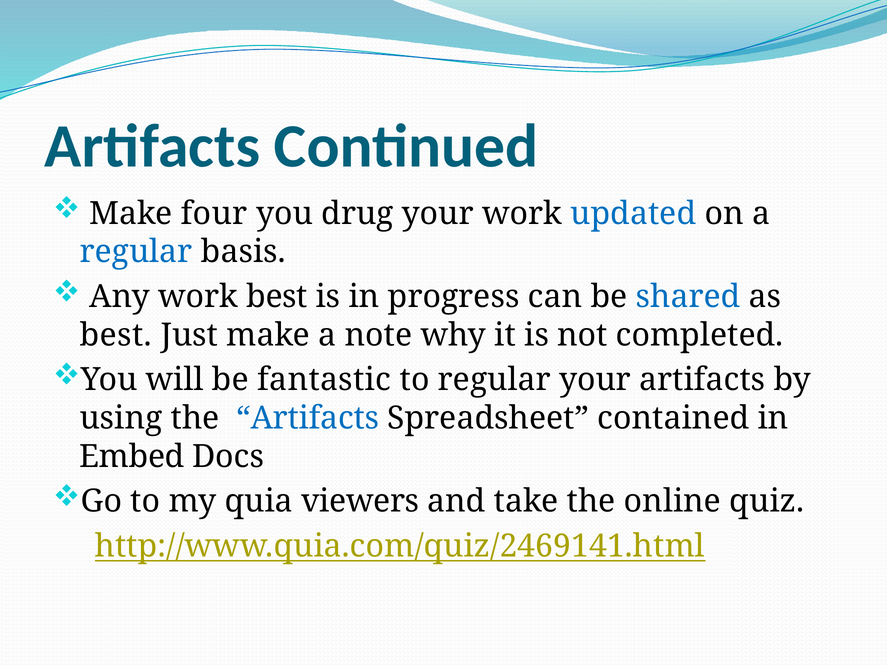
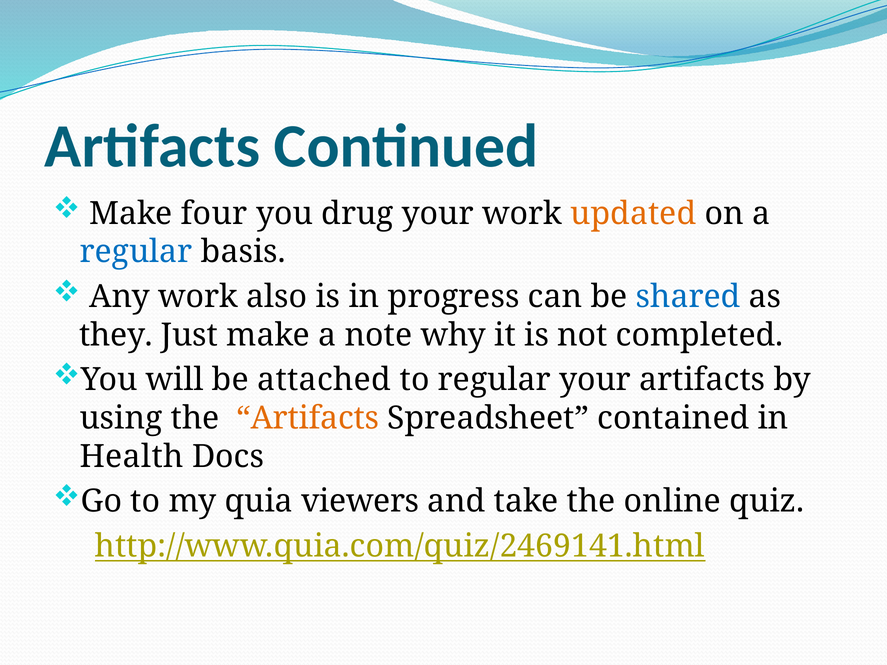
updated colour: blue -> orange (633, 214)
work best: best -> also (277, 297)
best: best -> they (116, 335)
fantastic: fantastic -> attached (324, 380)
Artifacts colour: blue -> orange (308, 418)
Embed: Embed -> Health (132, 457)
